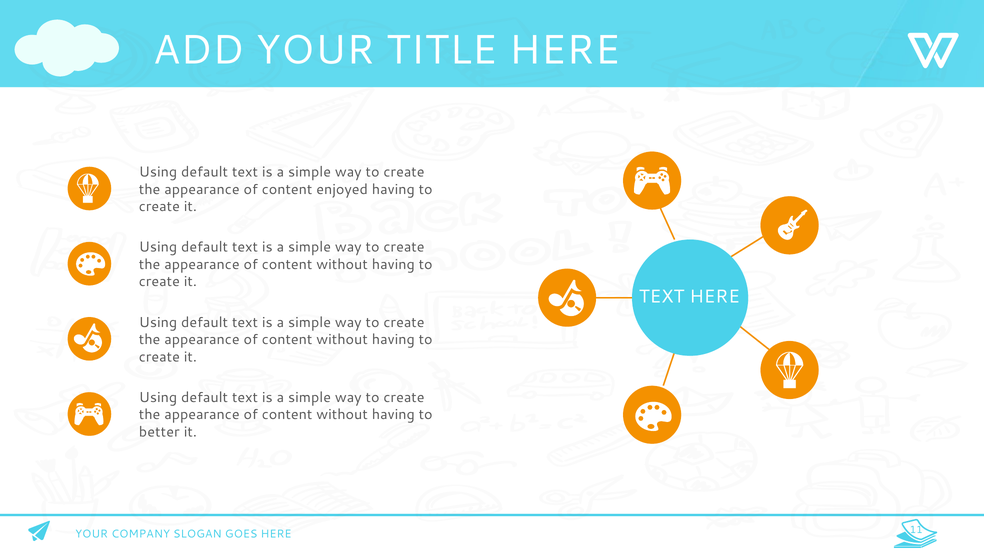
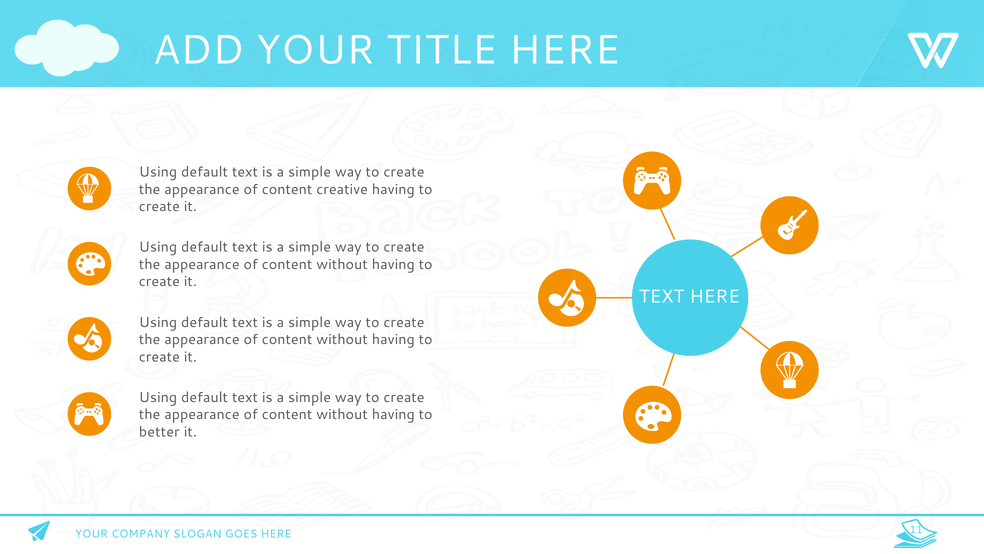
enjoyed: enjoyed -> creative (342, 189)
